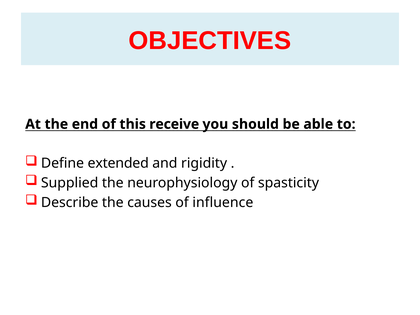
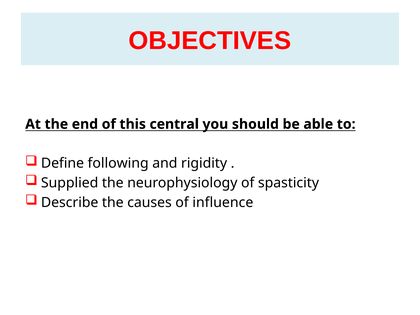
receive: receive -> central (174, 124)
extended: extended -> following (118, 163)
